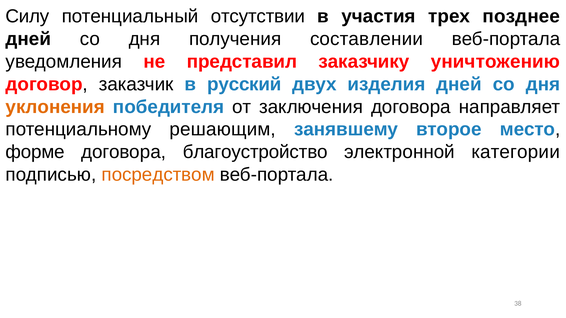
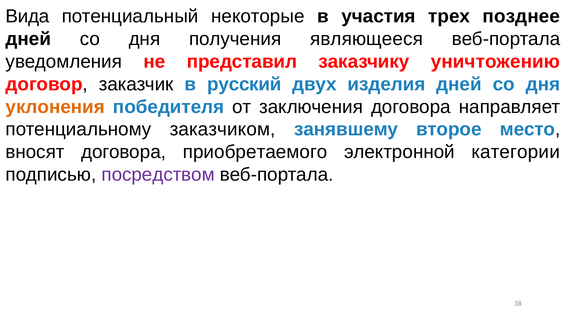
Силу: Силу -> Вида (27, 16)
отсутствии: отсутствии -> некоторые (258, 16)
составлении: составлении -> являющееся (367, 39)
решающим: решающим -> заказчиком (223, 130)
форме: форме -> вносят (35, 152)
благоустройство: благоустройство -> приобретаемого (255, 152)
посредством colour: orange -> purple (158, 175)
